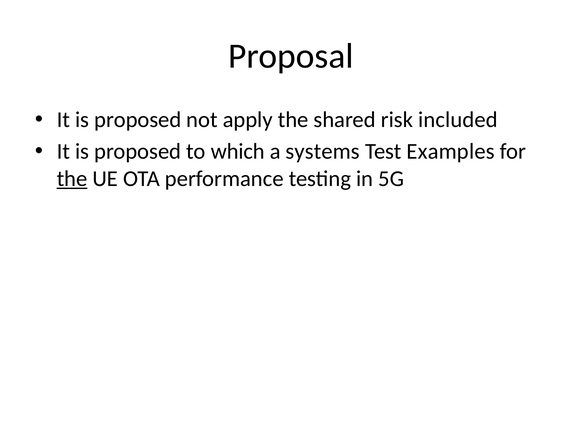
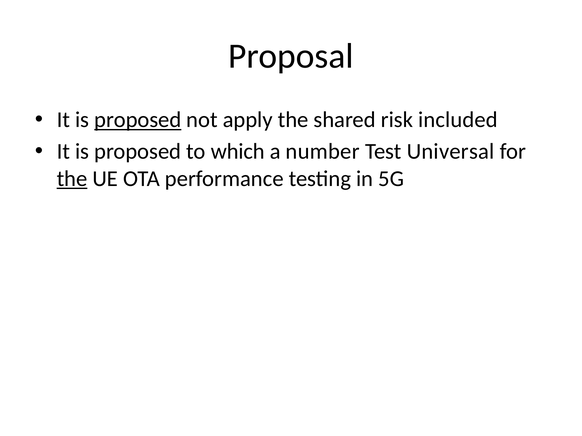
proposed underline: none -> present (138, 120)
systems: systems -> number (323, 152)
Examples: Examples -> Universal (451, 152)
